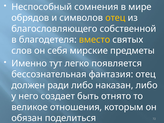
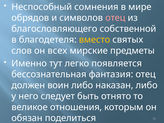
отец colour: yellow -> pink (115, 18)
себя: себя -> всех (57, 51)
ради: ради -> воин (58, 85)
создает: создает -> следует (58, 96)
